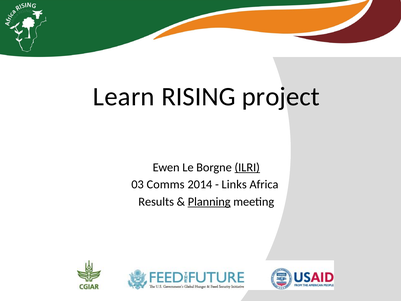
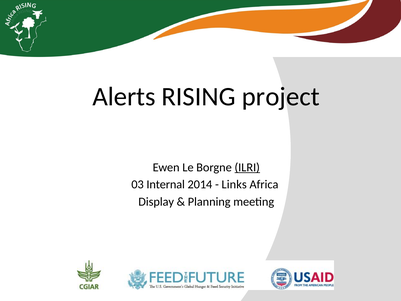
Learn: Learn -> Alerts (124, 97)
Comms: Comms -> Internal (166, 184)
Results: Results -> Display (156, 202)
Planning underline: present -> none (209, 202)
